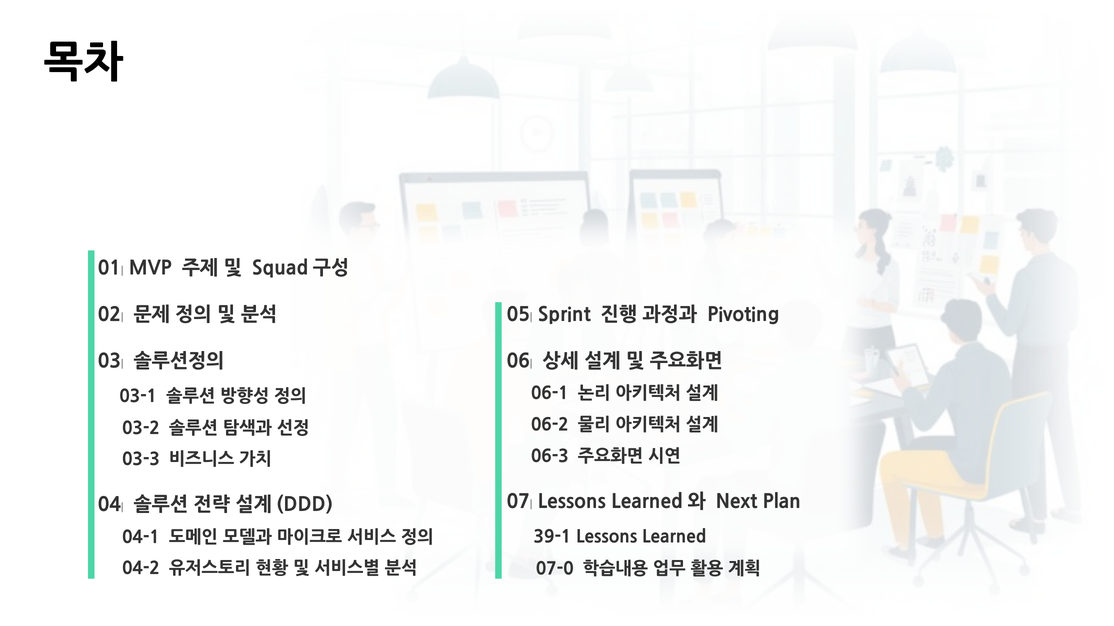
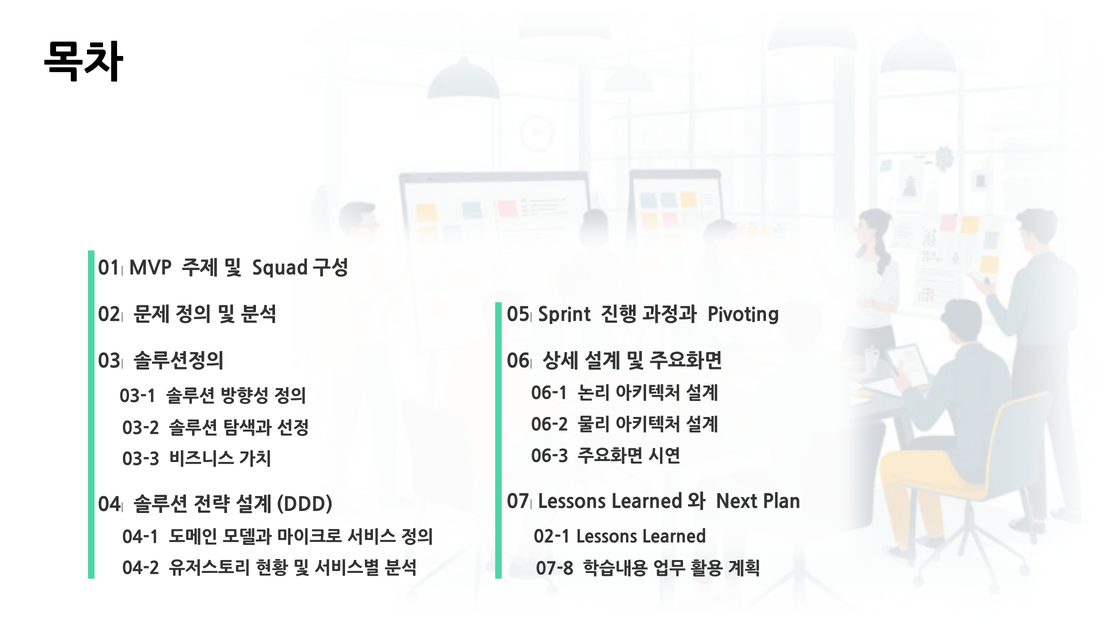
39-1: 39-1 -> 02-1 (552, 538)
07-0: 07-0 -> 07-8 (555, 569)
